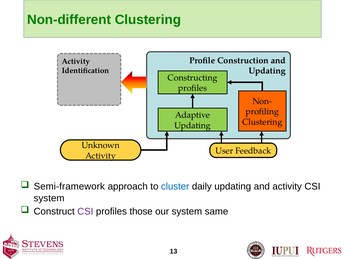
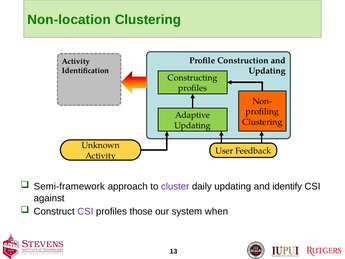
Non-different: Non-different -> Non-location (69, 20)
cluster colour: blue -> purple (175, 186)
and activity: activity -> identify (287, 186)
system: system -> against (49, 198)
same: same -> when (216, 211)
